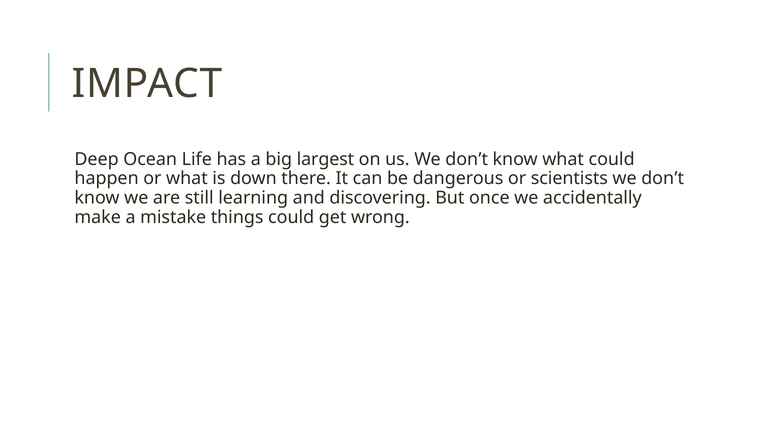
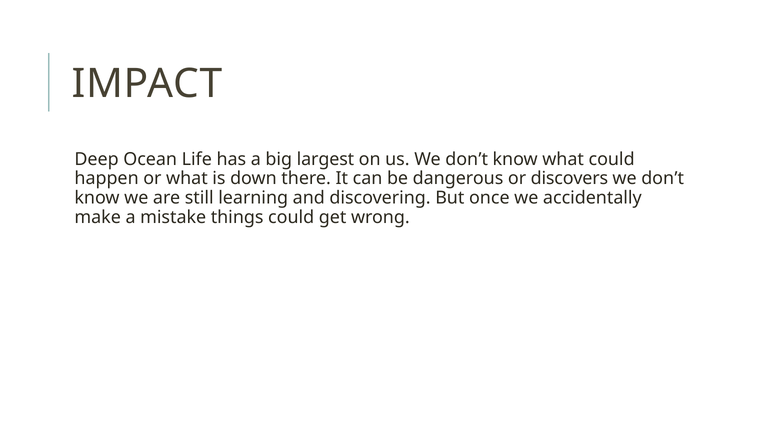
scientists: scientists -> discovers (569, 178)
